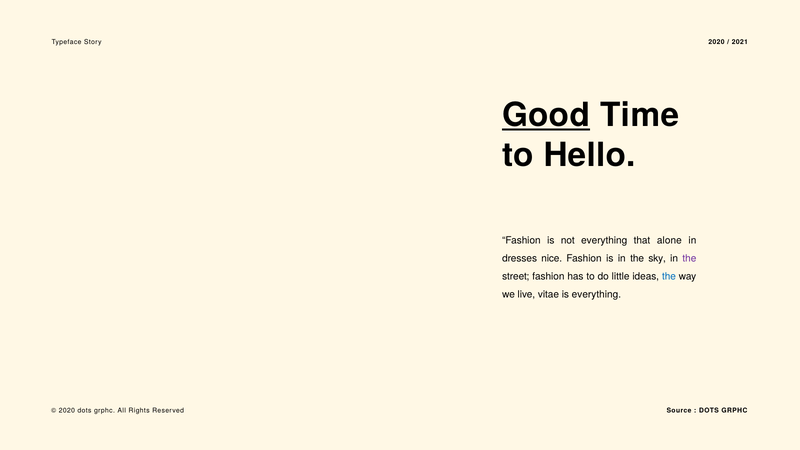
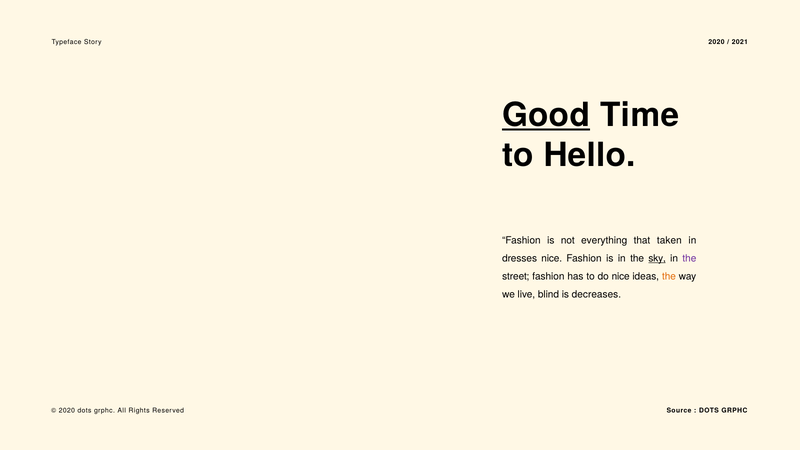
alone: alone -> taken (669, 241)
sky underline: none -> present (657, 259)
do little: little -> nice (621, 277)
the colour: blue -> orange (669, 277)
vitae: vitae -> blind (548, 295)
is everything: everything -> decreases (596, 295)
